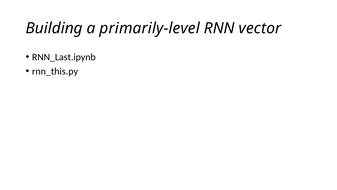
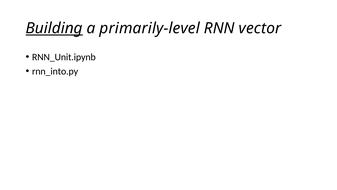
Building underline: none -> present (54, 28)
RNN_Last.ipynb: RNN_Last.ipynb -> RNN_Unit.ipynb (64, 57)
rnn_this.py: rnn_this.py -> rnn_into.py (55, 71)
